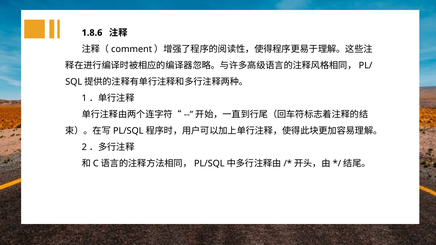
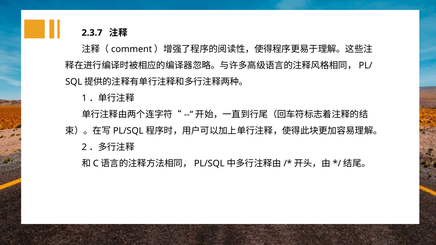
1.8.6: 1.8.6 -> 2.3.7 (92, 33)
